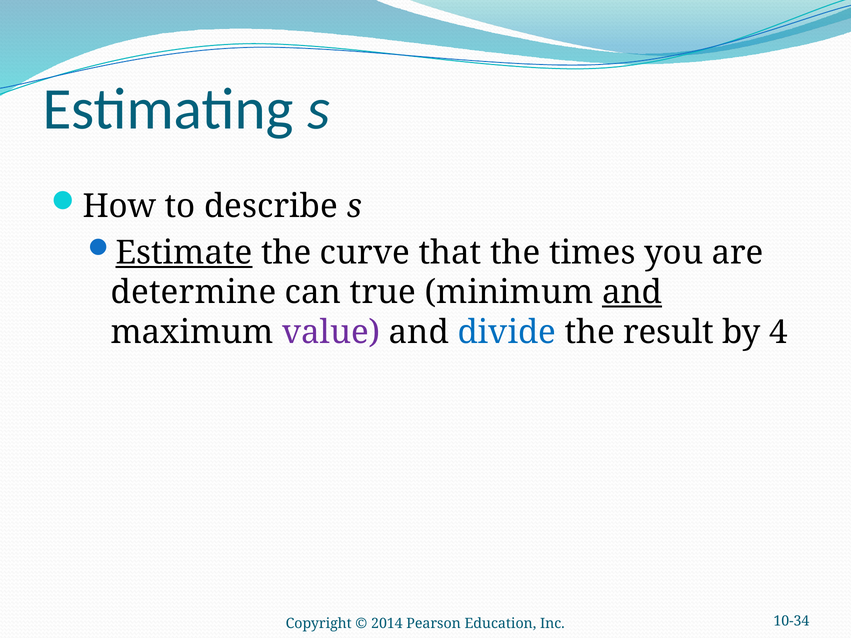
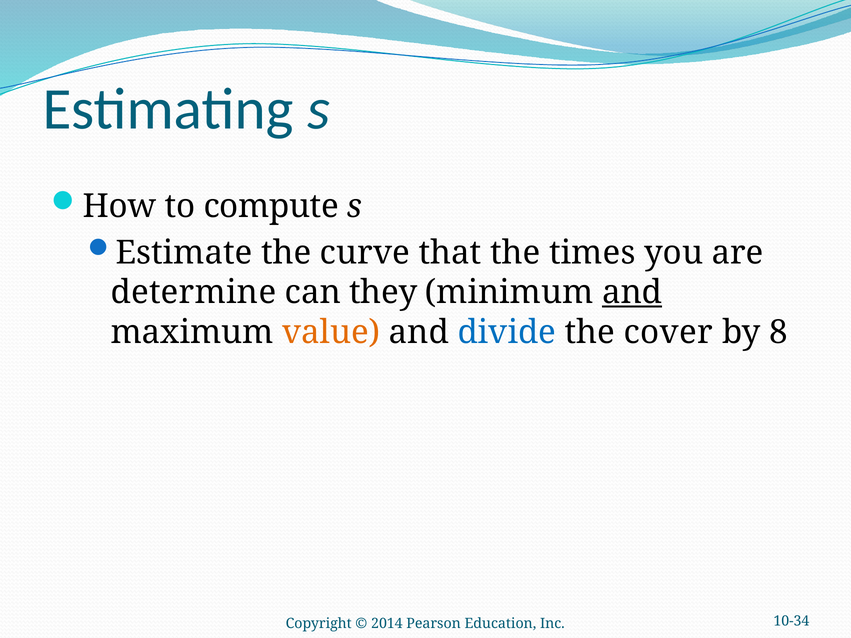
describe: describe -> compute (271, 207)
Estimate underline: present -> none (184, 253)
true: true -> they (383, 293)
value colour: purple -> orange (331, 332)
result: result -> cover (668, 332)
4: 4 -> 8 (778, 332)
